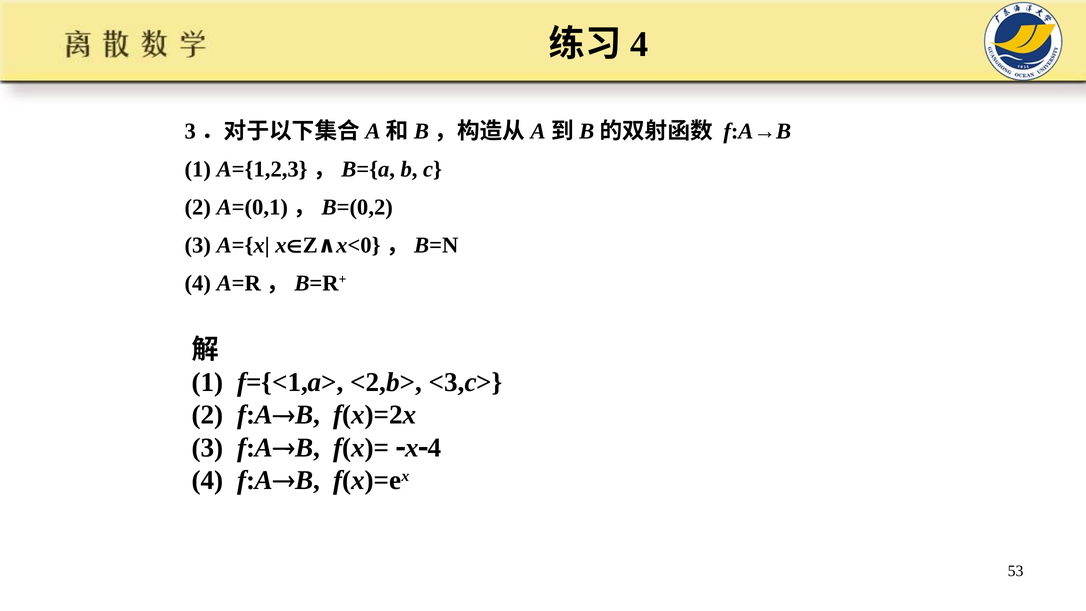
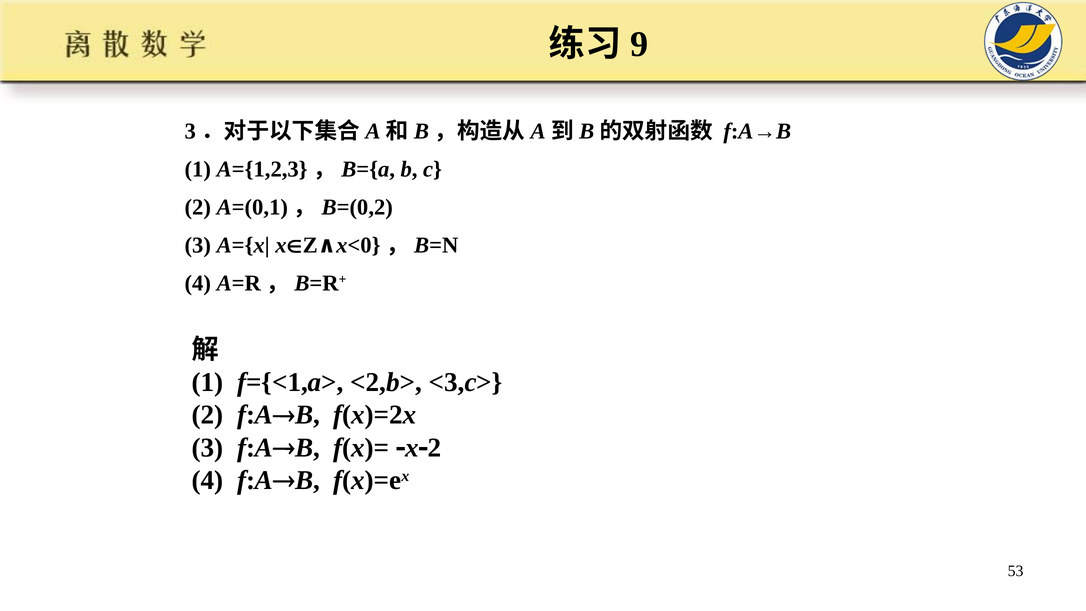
4: 4 -> 9 (639, 44)
4: 4 -> 2 (434, 448)
